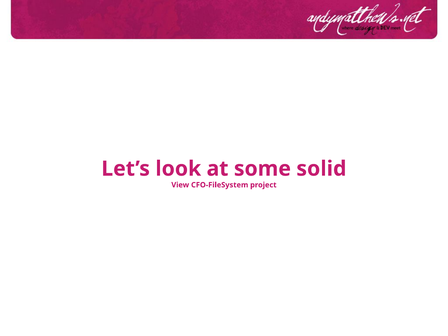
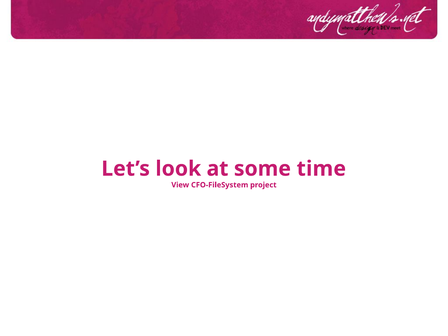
solid: solid -> time (321, 169)
